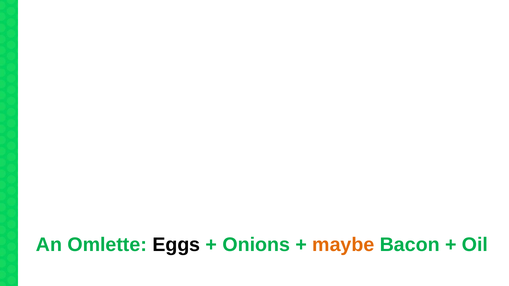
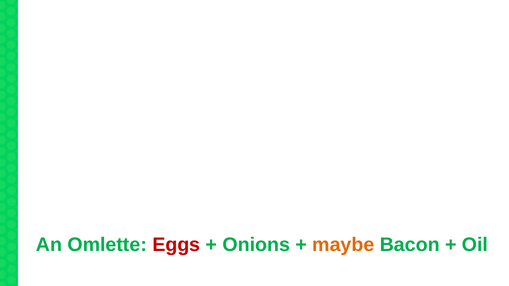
Eggs colour: black -> red (176, 245)
